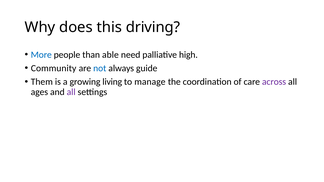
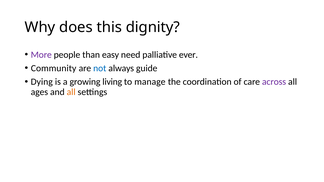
driving: driving -> dignity (153, 27)
More colour: blue -> purple (41, 55)
able: able -> easy (111, 55)
high: high -> ever (188, 55)
Them: Them -> Dying (42, 82)
all colour: purple -> orange (71, 92)
